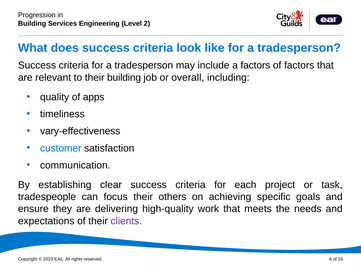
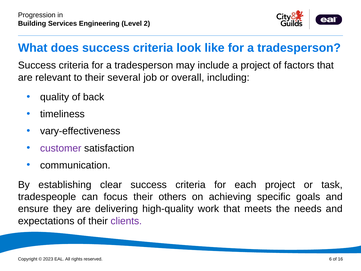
a factors: factors -> project (255, 65)
their building: building -> several (124, 77)
apps: apps -> back (94, 97)
customer colour: blue -> purple (61, 148)
